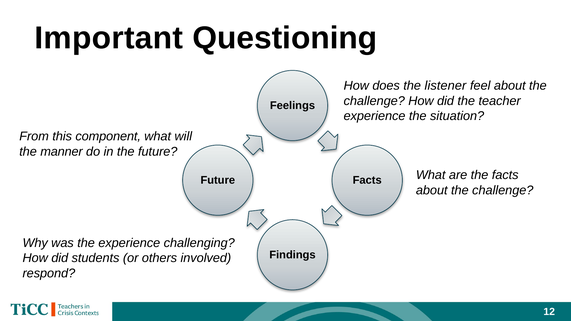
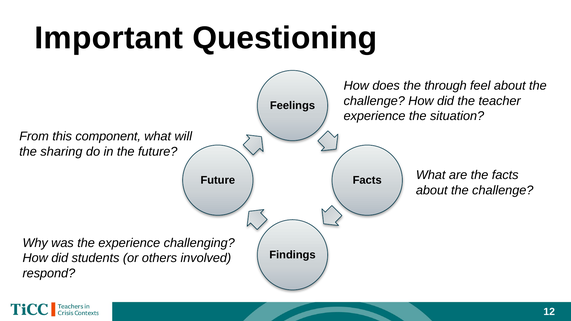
listener: listener -> through (446, 86)
manner: manner -> sharing (61, 152)
